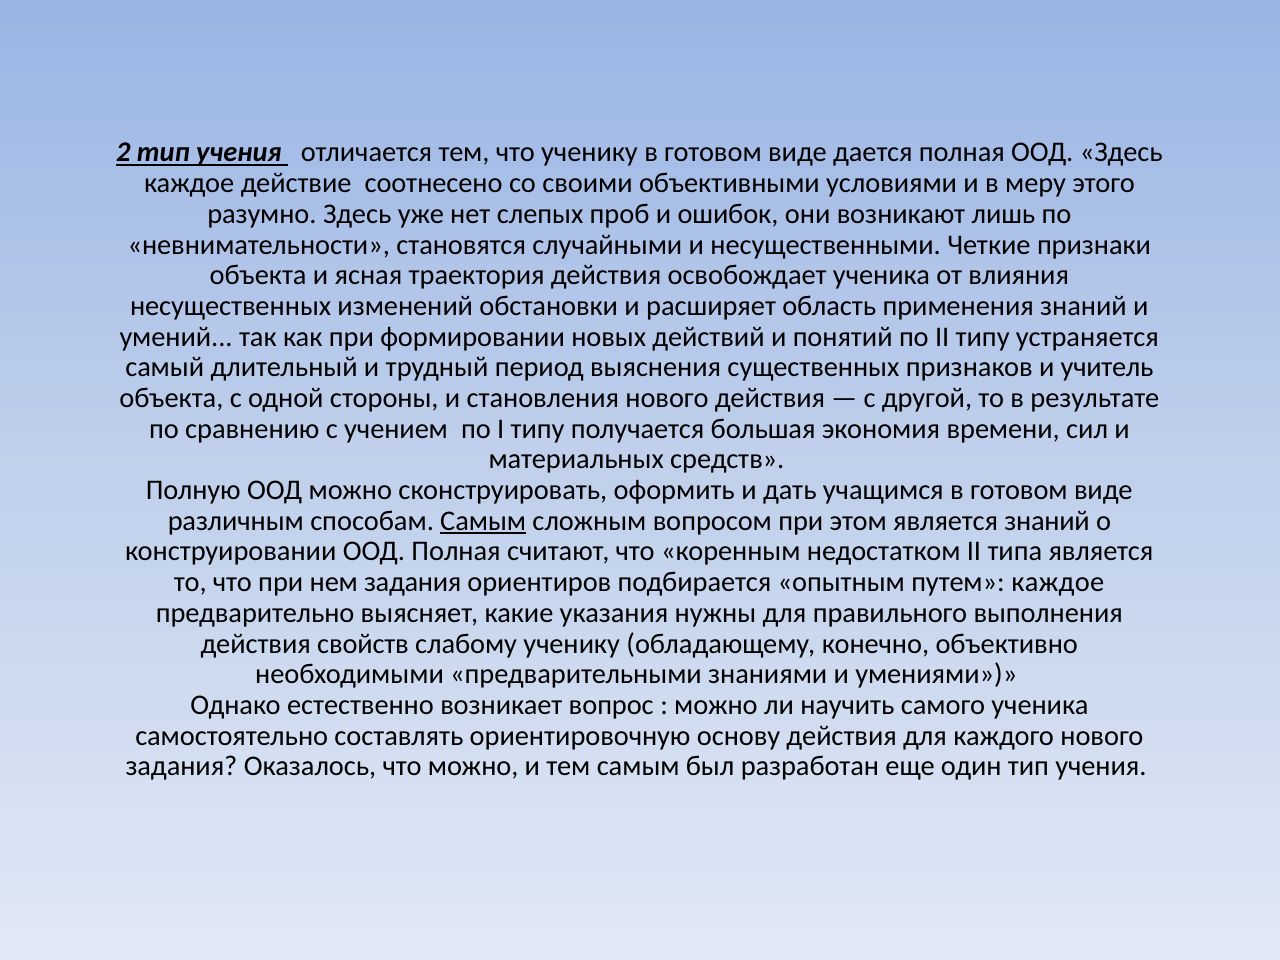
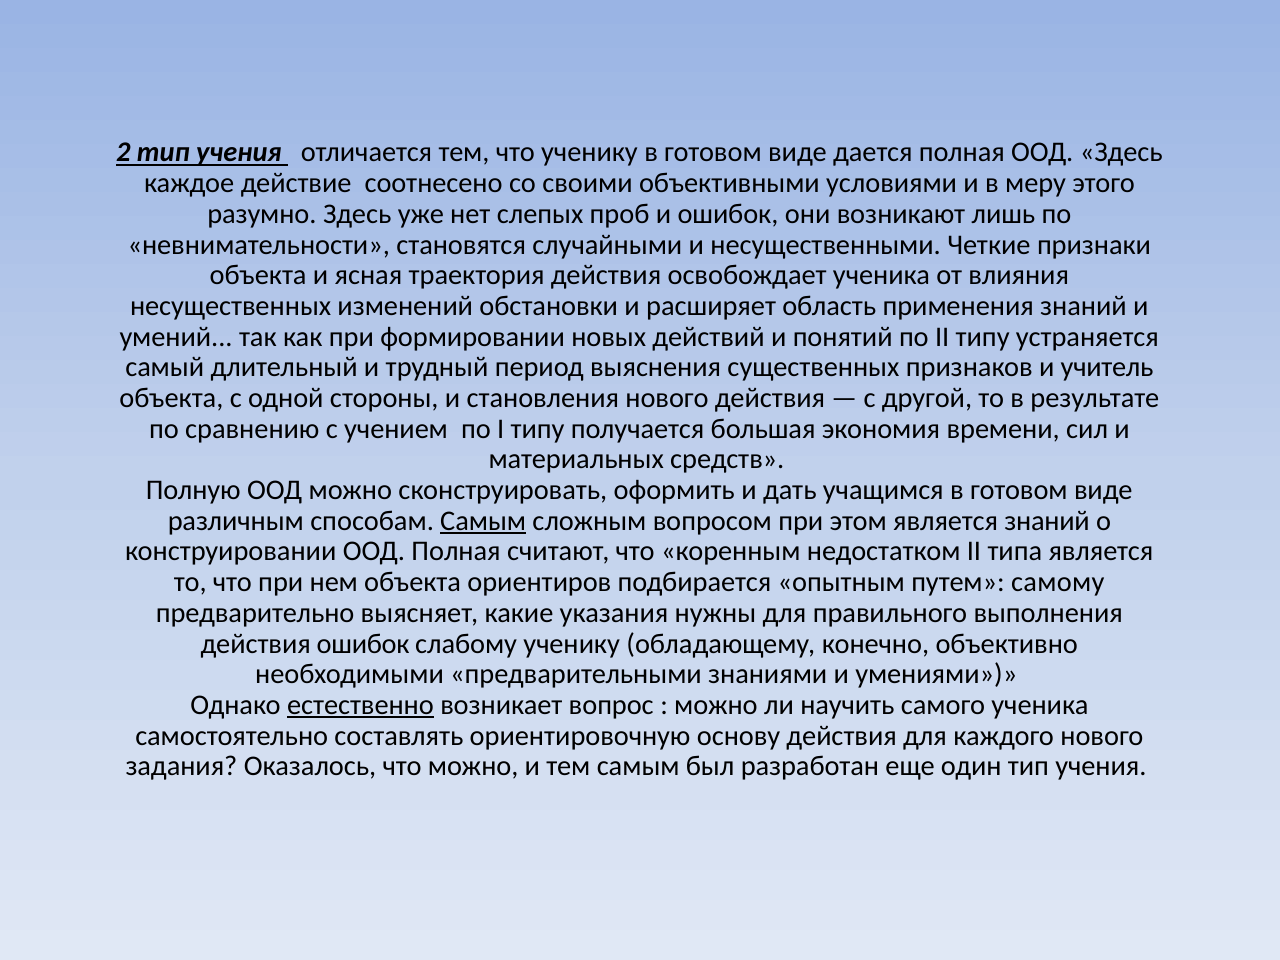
нем задания: задания -> объекта (413, 582)
путем каждое: каждое -> самому (1058, 582)
действия свойств: свойств -> ошибок (363, 644)
естественно underline: none -> present (360, 705)
